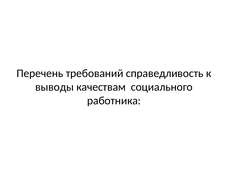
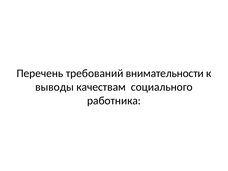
справедливость: справедливость -> внимательности (165, 73)
